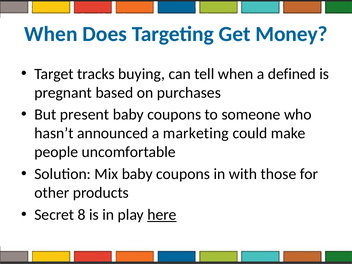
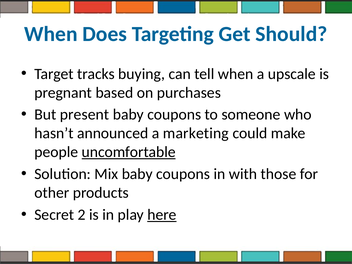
Money: Money -> Should (291, 34)
defined: defined -> upscale (292, 74)
uncomfortable underline: none -> present (129, 152)
8: 8 -> 2 (82, 215)
